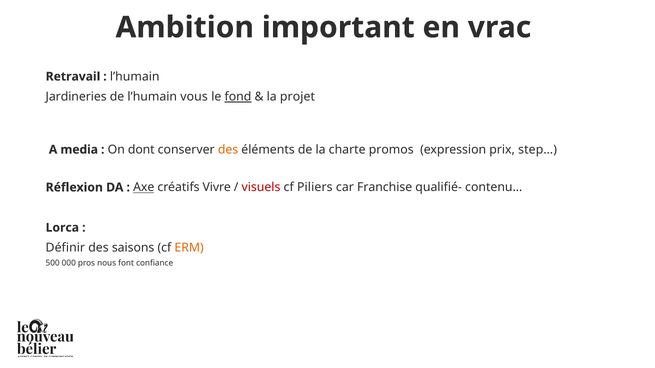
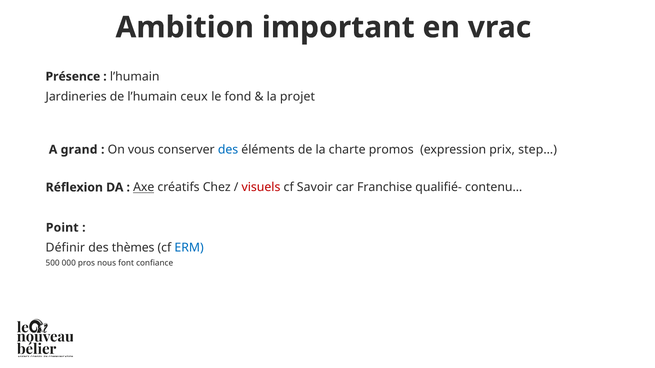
Retravail: Retravail -> Présence (73, 77)
vous: vous -> ceux (194, 97)
fond underline: present -> none (238, 97)
media: media -> grand (79, 150)
dont: dont -> vous (141, 150)
des colour: orange -> blue (228, 150)
Vivre: Vivre -> Chez (217, 188)
Piliers: Piliers -> Savoir (315, 188)
Lorca: Lorca -> Point (62, 228)
saisons: saisons -> thèmes (133, 248)
ERM colour: orange -> blue (189, 248)
